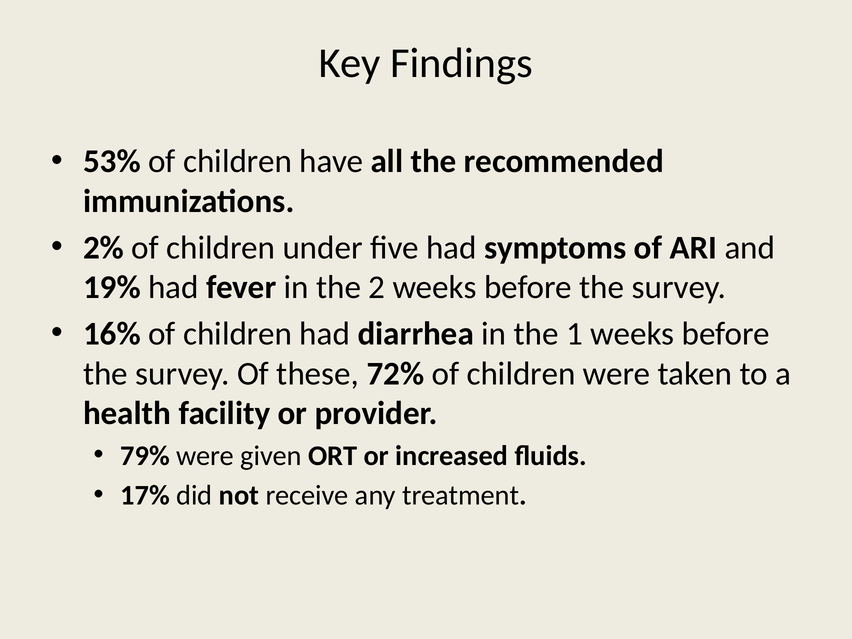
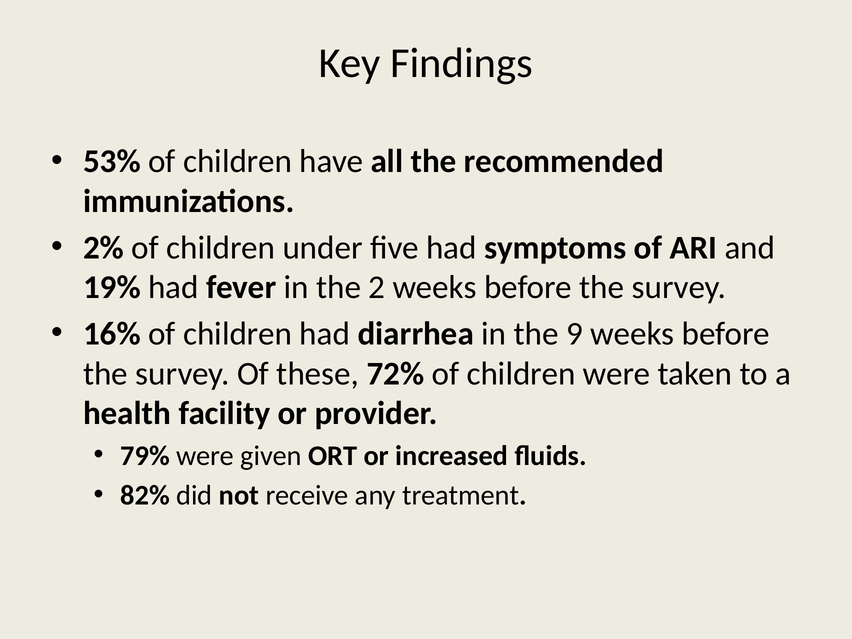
1: 1 -> 9 (574, 334)
17%: 17% -> 82% (145, 495)
